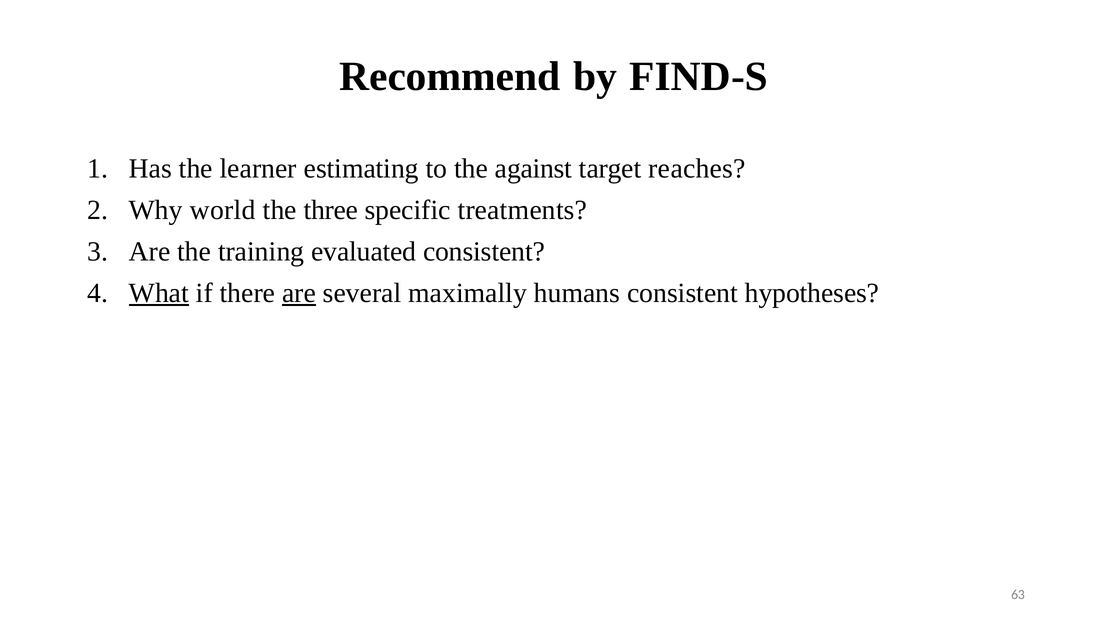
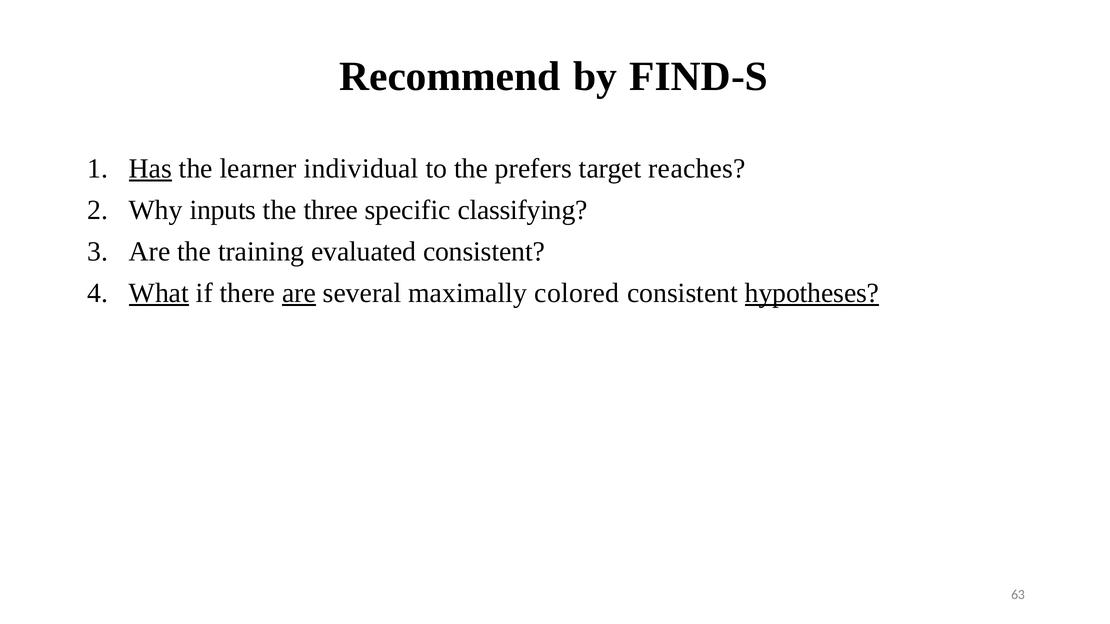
Has underline: none -> present (150, 169)
estimating: estimating -> individual (361, 169)
against: against -> prefers (533, 169)
world: world -> inputs (223, 210)
treatments: treatments -> classifying (523, 210)
humans: humans -> colored (577, 293)
hypotheses underline: none -> present (812, 293)
